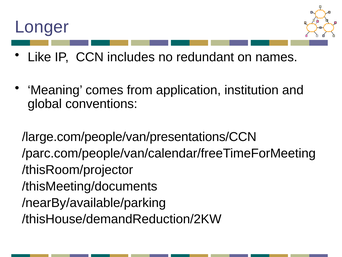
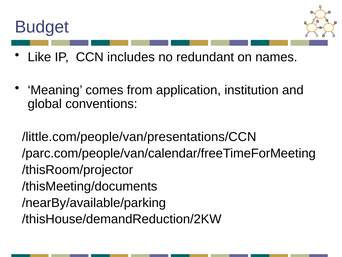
Longer: Longer -> Budget (42, 27)
/large.com/people/van/presentations/CCN: /large.com/people/van/presentations/CCN -> /little.com/people/van/presentations/CCN (139, 137)
